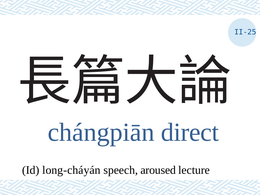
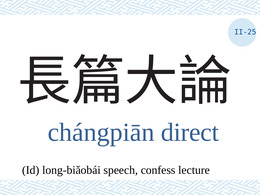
long-cháyán: long-cháyán -> long-biǎobái (71, 170)
aroused: aroused -> confess (158, 170)
